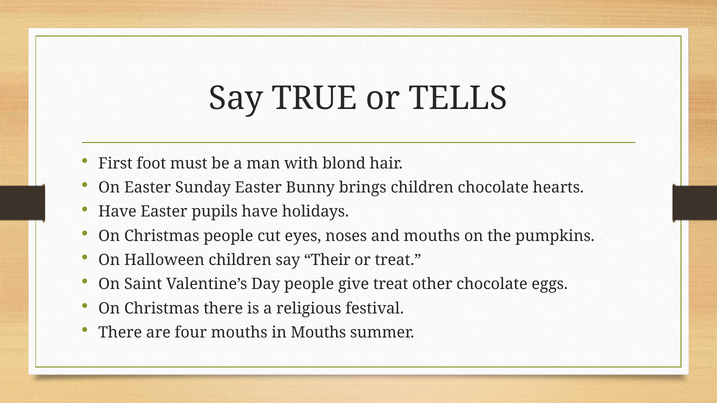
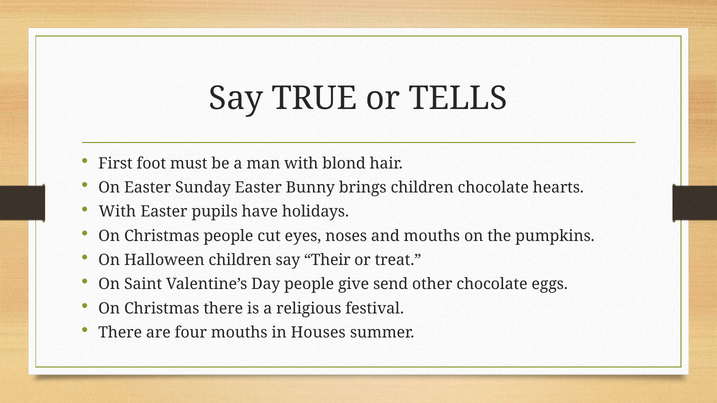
Have: Have -> With (117, 212)
give treat: treat -> send (391, 284)
in Mouths: Mouths -> Houses (318, 333)
